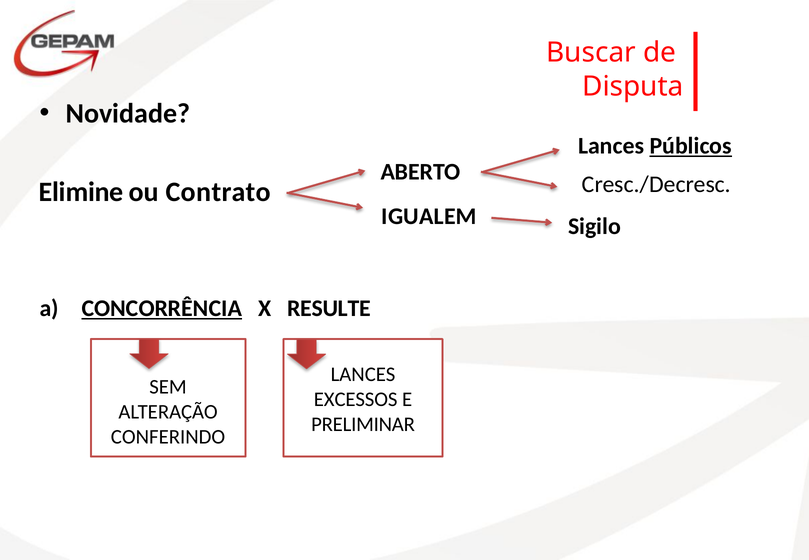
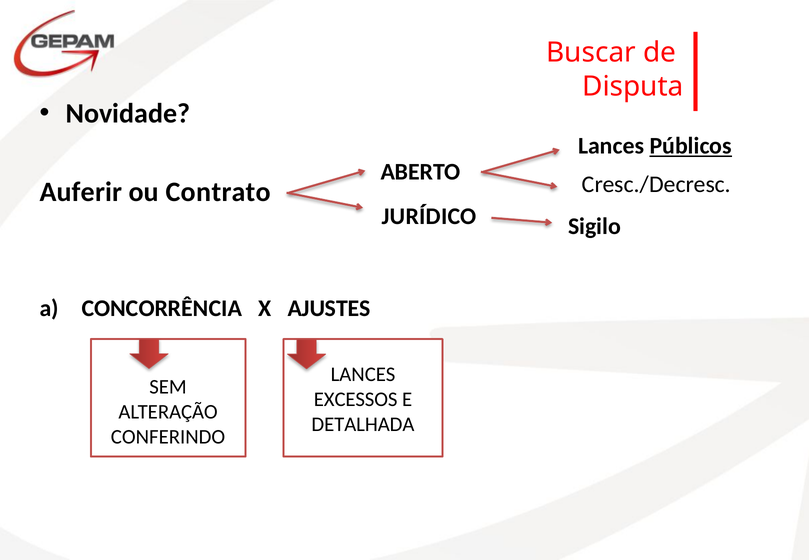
Elimine: Elimine -> Auferir (81, 192)
IGUALEM: IGUALEM -> JURÍDICO (429, 216)
CONCORRÊNCIA underline: present -> none (162, 309)
RESULTE: RESULTE -> AJUSTES (329, 309)
PRELIMINAR: PRELIMINAR -> DETALHADA (363, 424)
